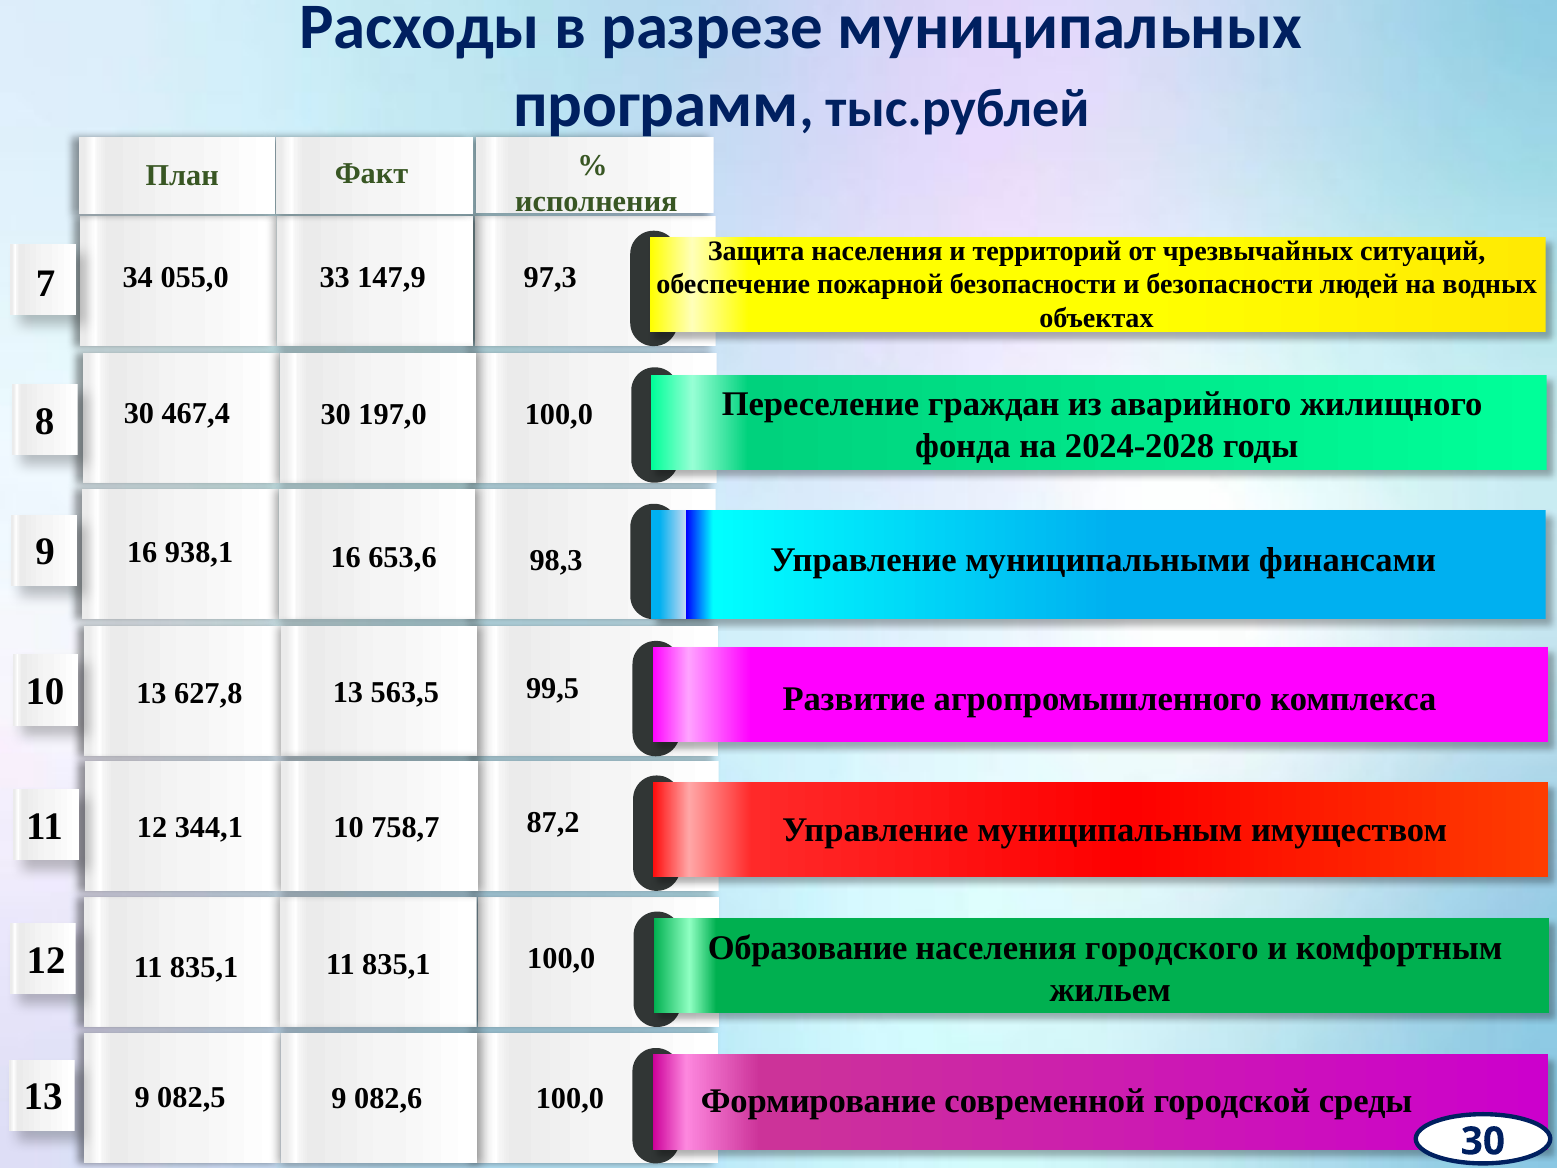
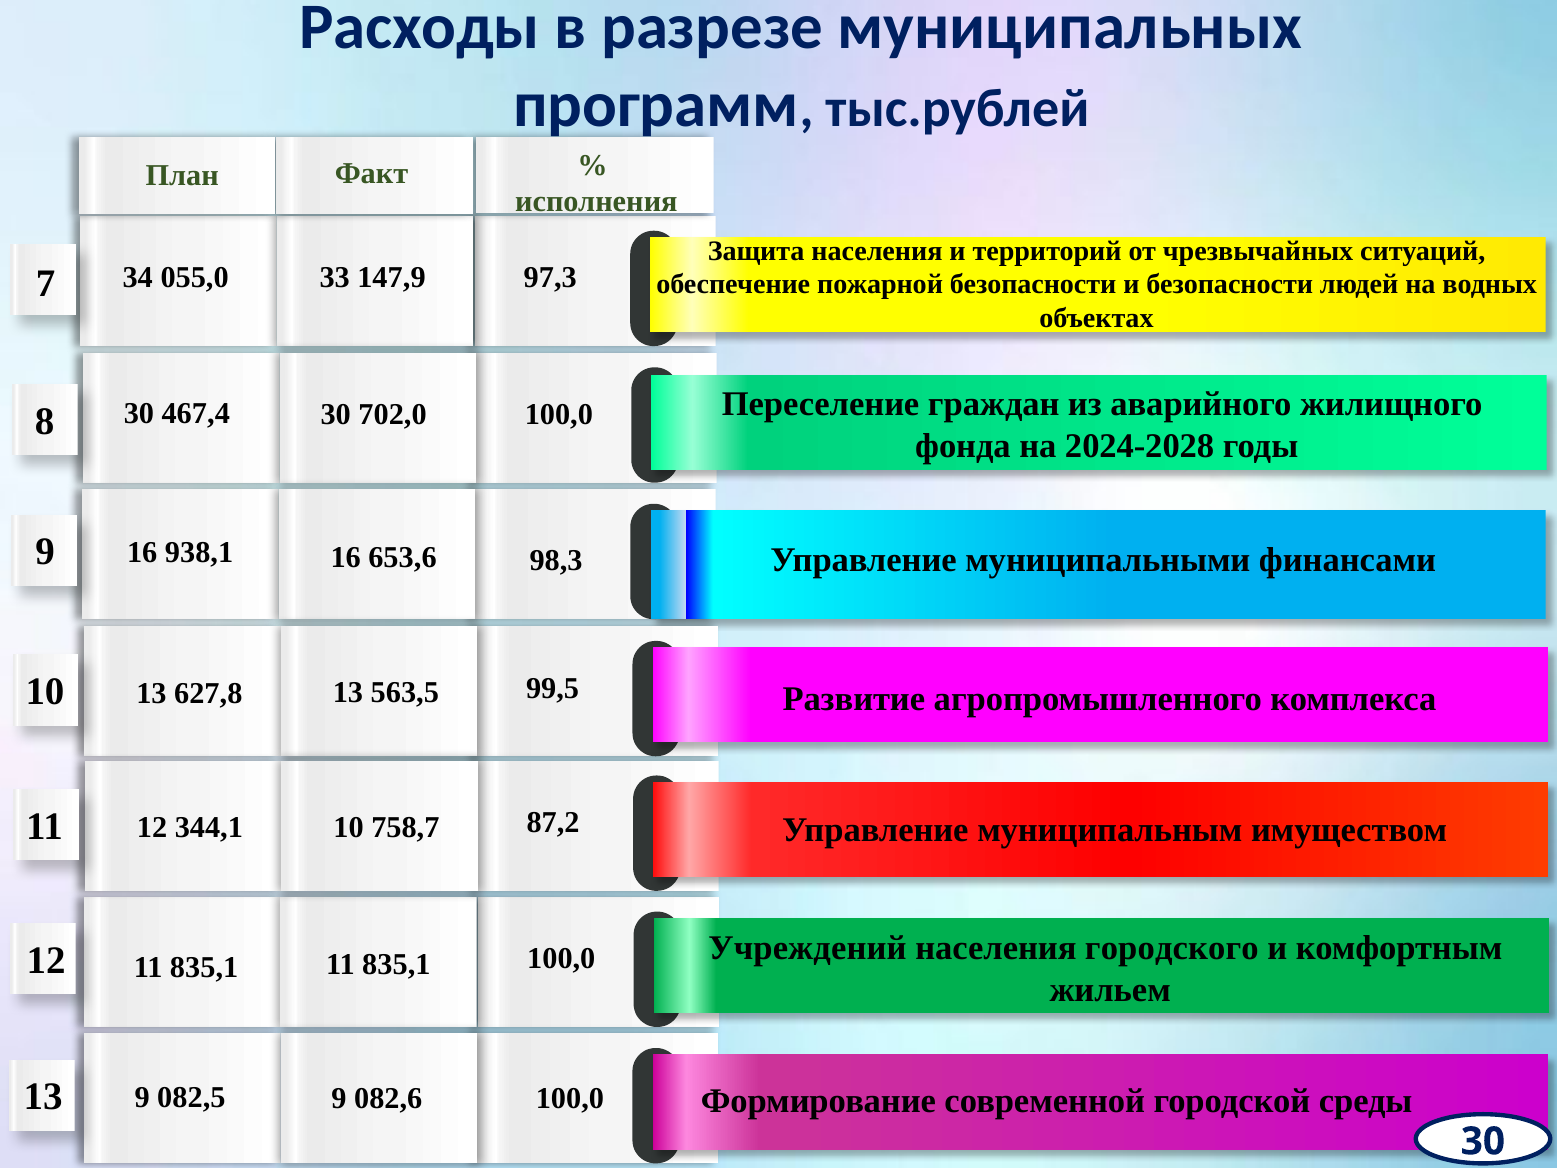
197,0: 197,0 -> 702,0 (393, 414)
Образование: Образование -> Учреждений (807, 948)
